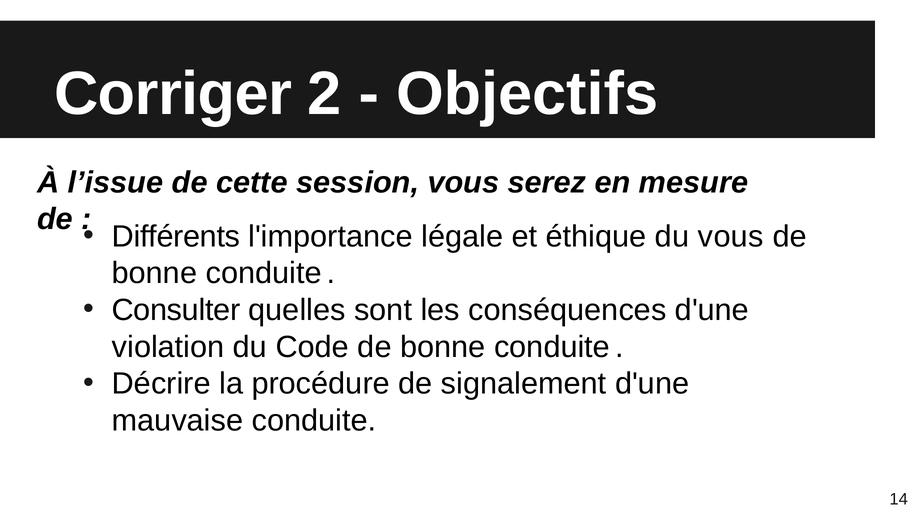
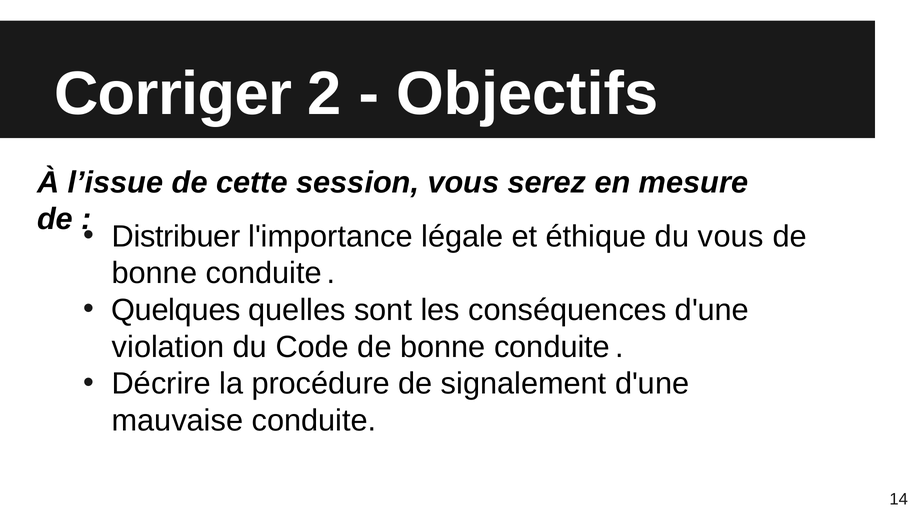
Différents: Différents -> Distribuer (176, 236)
Consulter: Consulter -> Quelques (176, 310)
